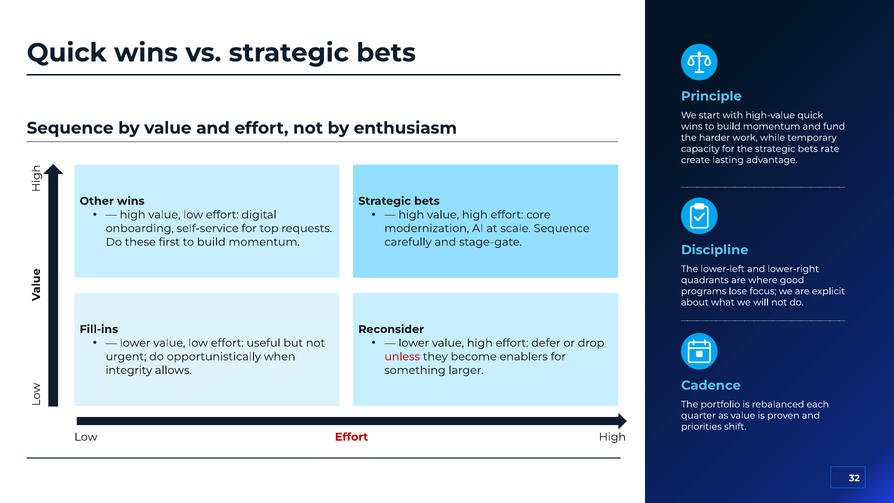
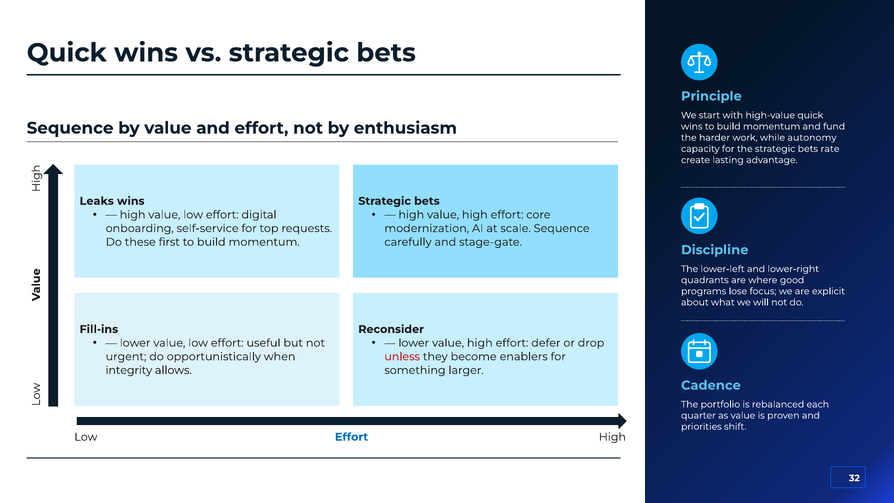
temporary: temporary -> autonomy (812, 138)
Other: Other -> Leaks (97, 201)
Effort colour: red -> blue (352, 437)
